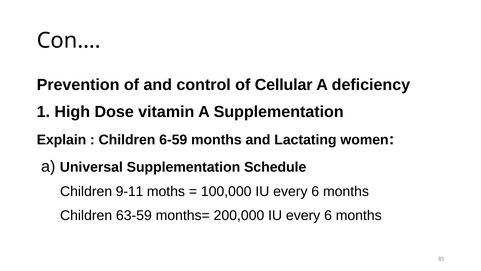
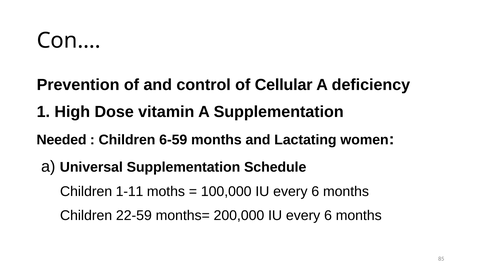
Explain: Explain -> Needed (62, 140)
9-11: 9-11 -> 1-11 (130, 191)
63-59: 63-59 -> 22-59 (134, 215)
